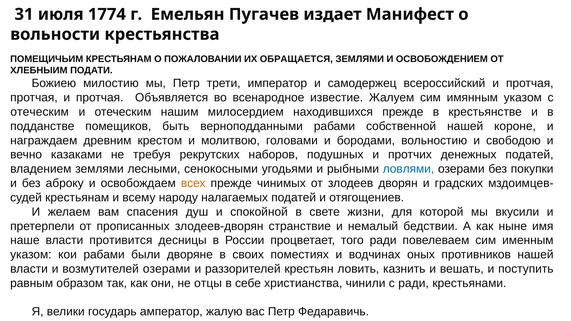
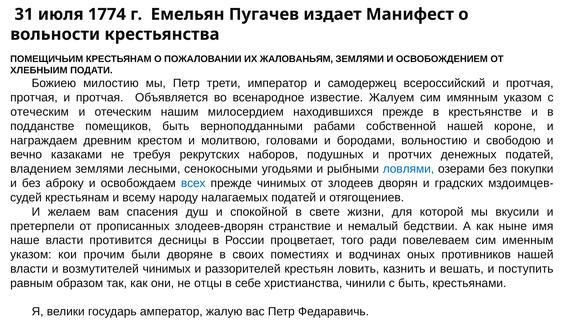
ОБРАЩАЕТСЯ: ОБРАЩАЕТСЯ -> ЖАЛОВАНЬЯМ (296, 59)
всех colour: orange -> blue (193, 183)
кои рабами: рабами -> прочим (104, 255)
возмутителей озерами: озерами -> чинимых (167, 269)
с ради: ради -> быть (414, 283)
